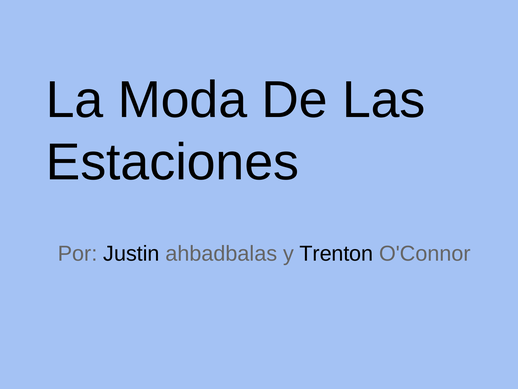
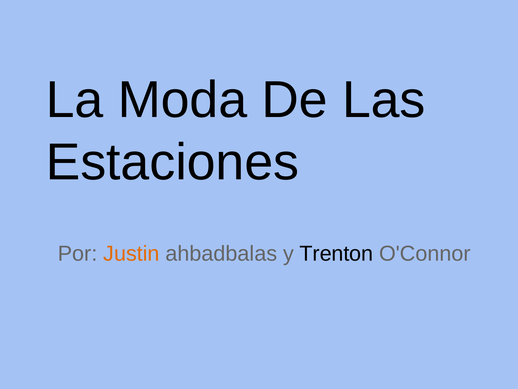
Justin colour: black -> orange (131, 253)
